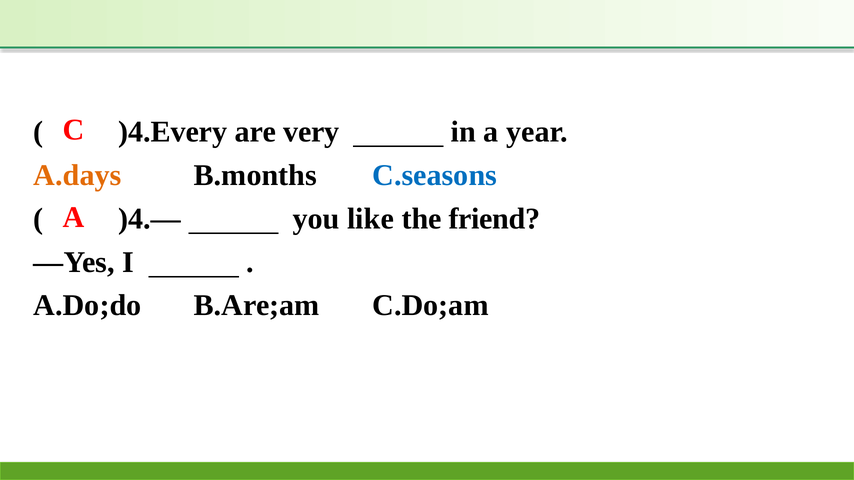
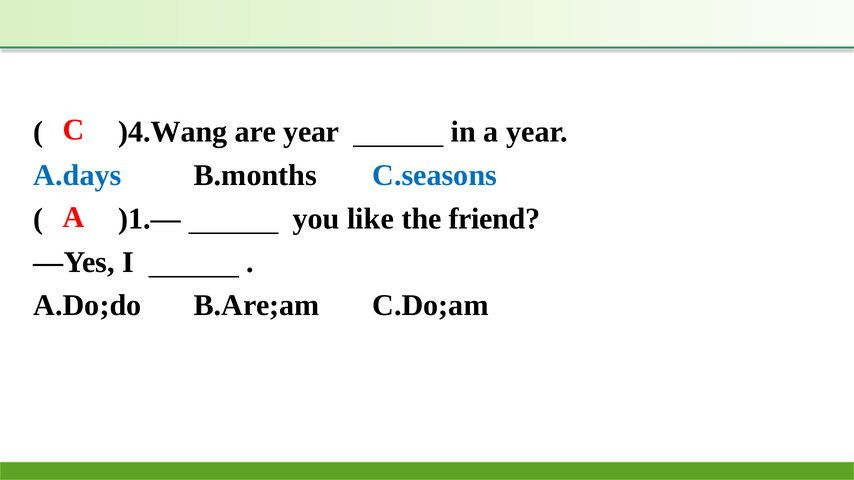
)4.Every: )4.Every -> )4.Wang (173, 132)
are very: very -> year (311, 132)
A.days colour: orange -> blue (77, 176)
)4.—: )4.— -> )1.— (150, 219)
